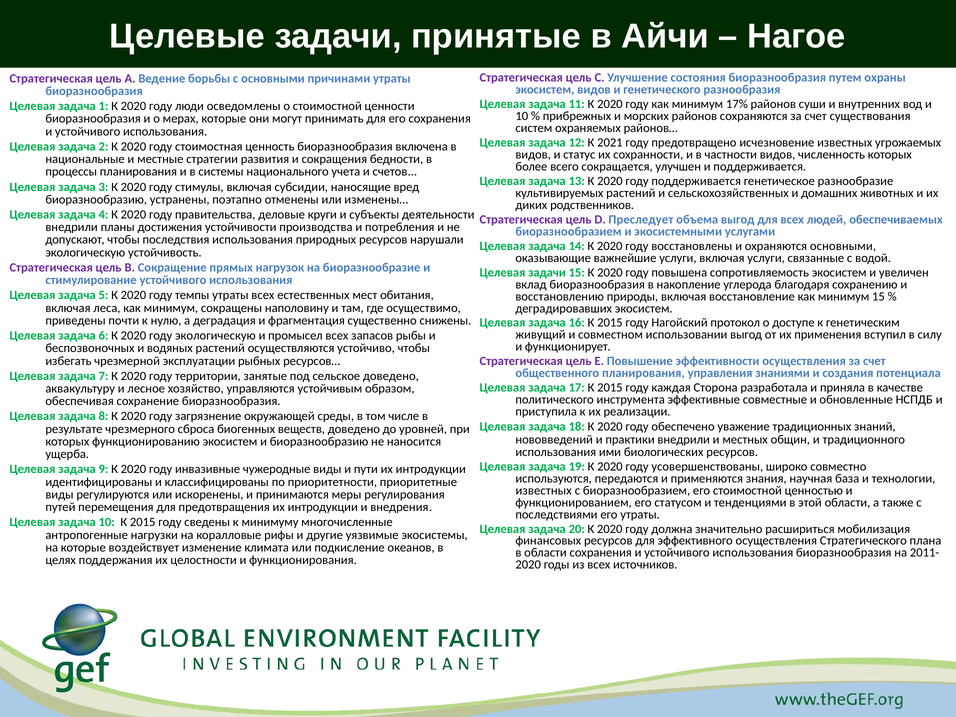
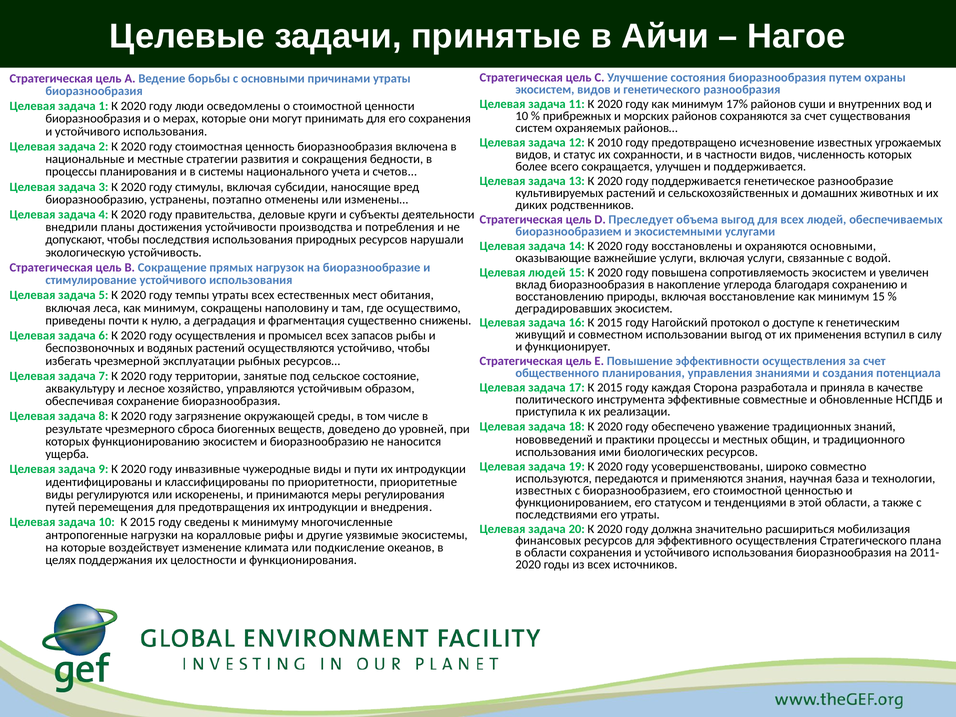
2021: 2021 -> 2010 (610, 143)
Целевая задачи: задачи -> людей (547, 272)
году экологическую: экологическую -> осуществления (215, 336)
сельское доведено: доведено -> состояние (391, 376)
практики внедрили: внедрили -> процессы (684, 439)
